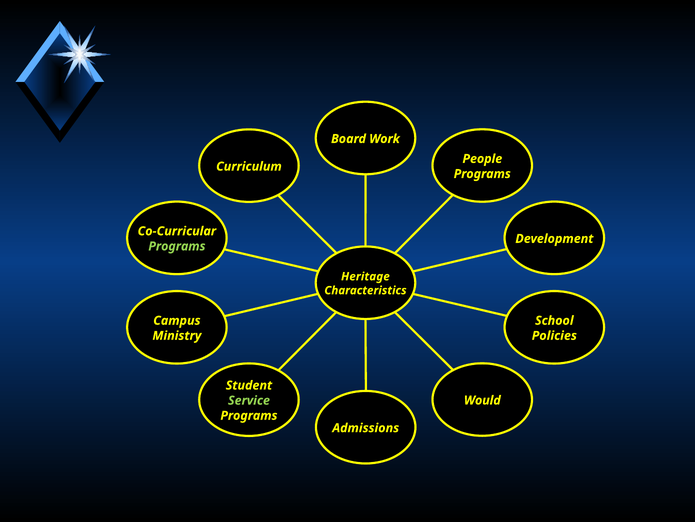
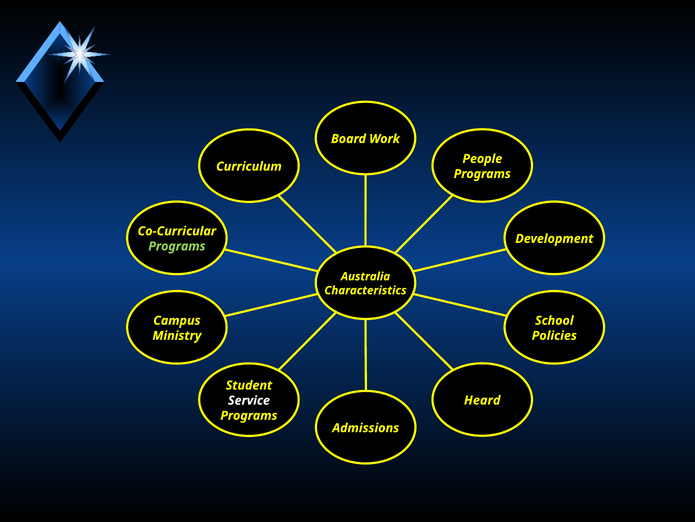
Heritage: Heritage -> Australia (366, 276)
Would: Would -> Heard (482, 400)
Service colour: light green -> white (249, 400)
